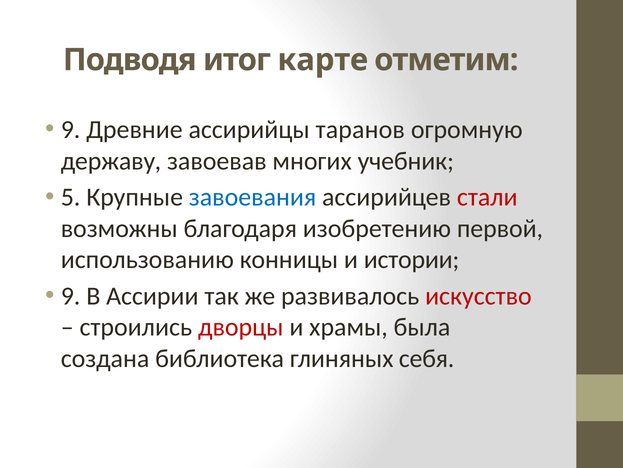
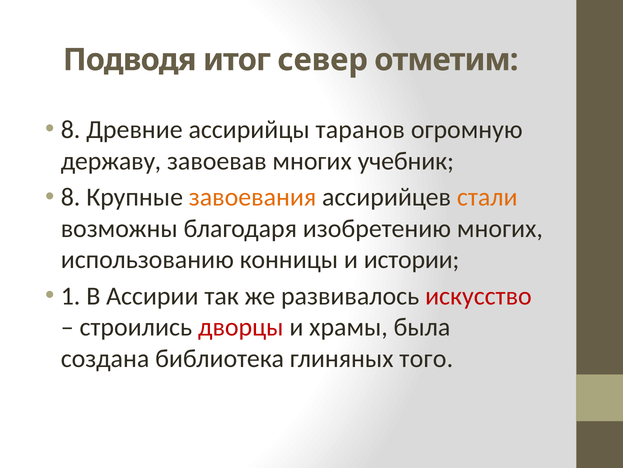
карте: карте -> север (323, 60)
9: 9 -> 8 (71, 130)
5: 5 -> 8 (71, 197)
завоевания colour: blue -> orange (253, 197)
стали colour: red -> orange (487, 197)
изобретению первой: первой -> многих (500, 228)
9: 9 -> 1 (71, 296)
себя: себя -> того (426, 358)
